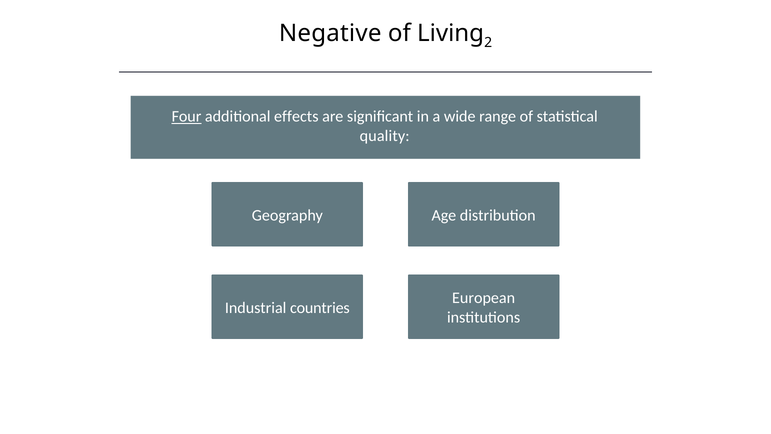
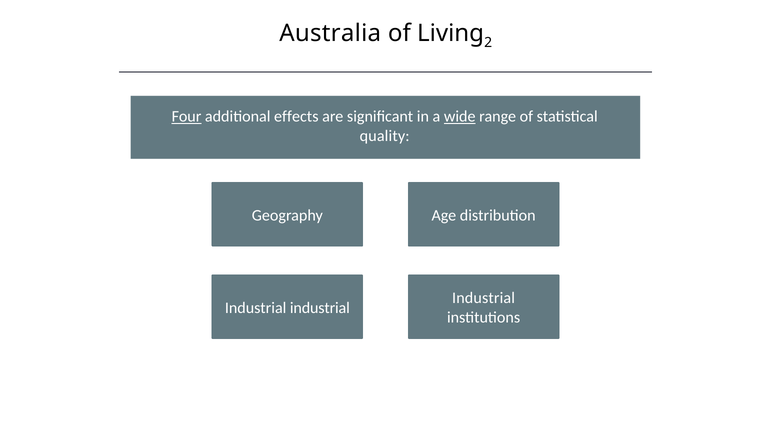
Negative: Negative -> Australia (330, 33)
wide underline: none -> present (460, 116)
European: European -> Industrial (484, 298)
Industrial countries: countries -> industrial (320, 307)
